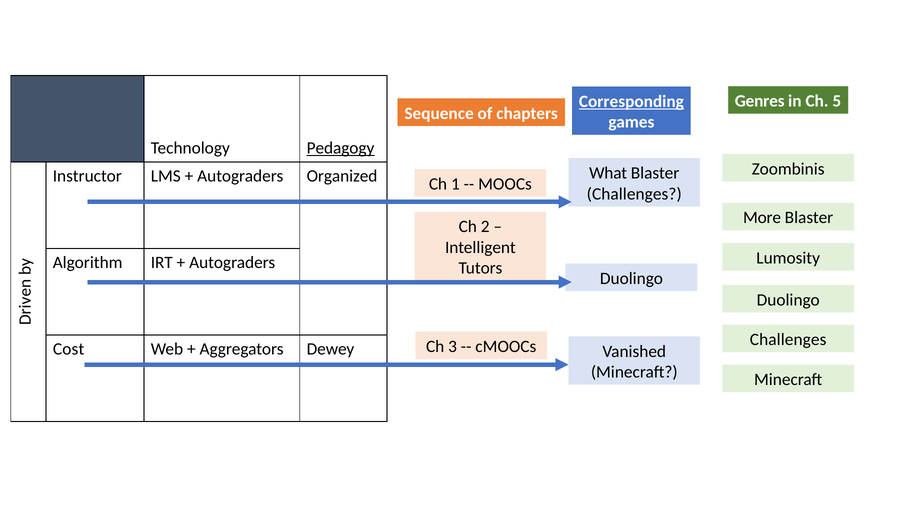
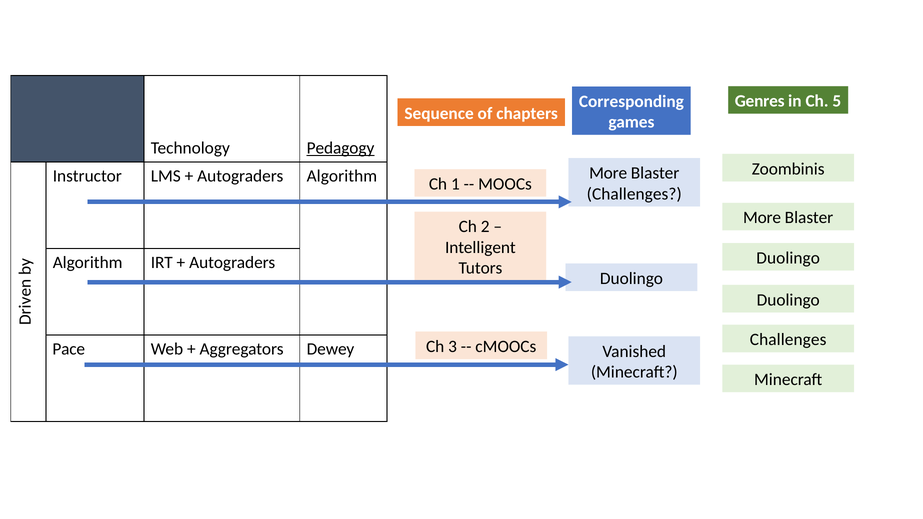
Corresponding underline: present -> none (631, 102)
What: What -> More (608, 173)
Autograders Organized: Organized -> Algorithm (342, 176)
Lumosity: Lumosity -> Duolingo (788, 258)
Cost: Cost -> Pace (69, 349)
